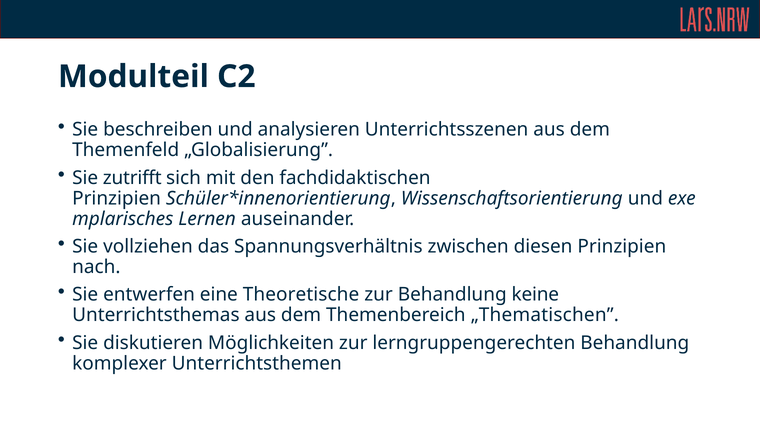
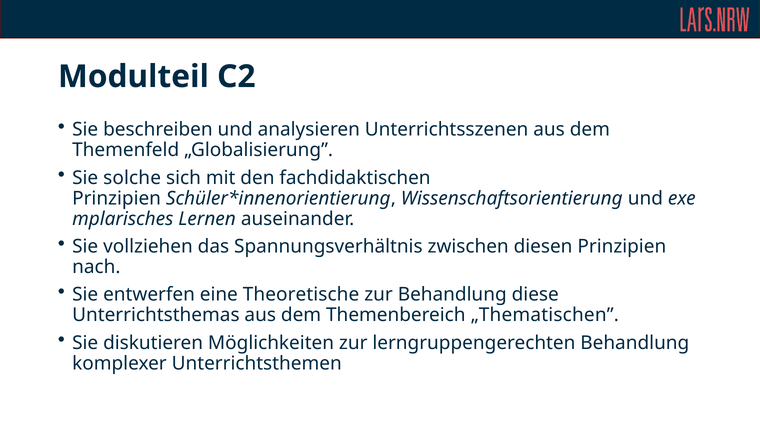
zutrifft: zutrifft -> solche (132, 178)
keine: keine -> diese (535, 294)
